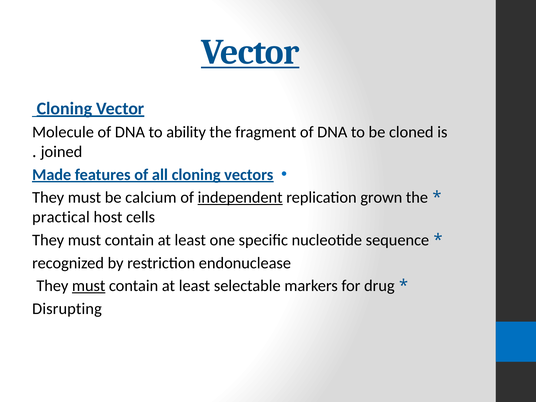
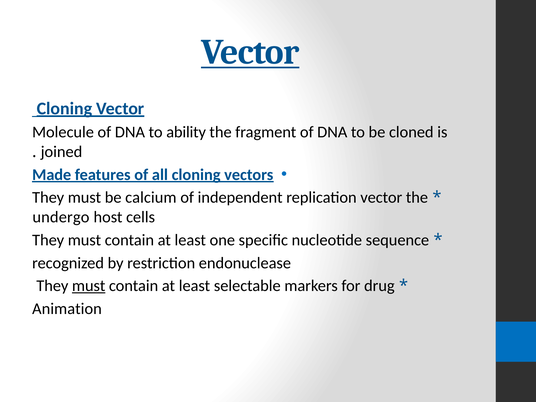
independent underline: present -> none (240, 198)
replication grown: grown -> vector (381, 198)
practical: practical -> undergo (61, 217)
Disrupting: Disrupting -> Animation (67, 309)
